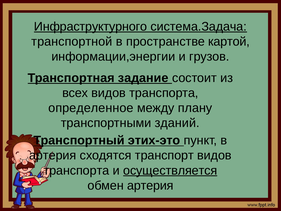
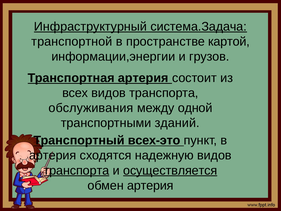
Инфраструктурного: Инфраструктурного -> Инфраструктурный (90, 26)
Транспортная задание: задание -> артерия (143, 78)
определенное: определенное -> обслуживания (91, 108)
плану: плану -> одной (195, 108)
этих-это: этих-это -> всех-это (154, 140)
транспорт: транспорт -> надежную (164, 155)
транспорта underline: none -> present (76, 170)
